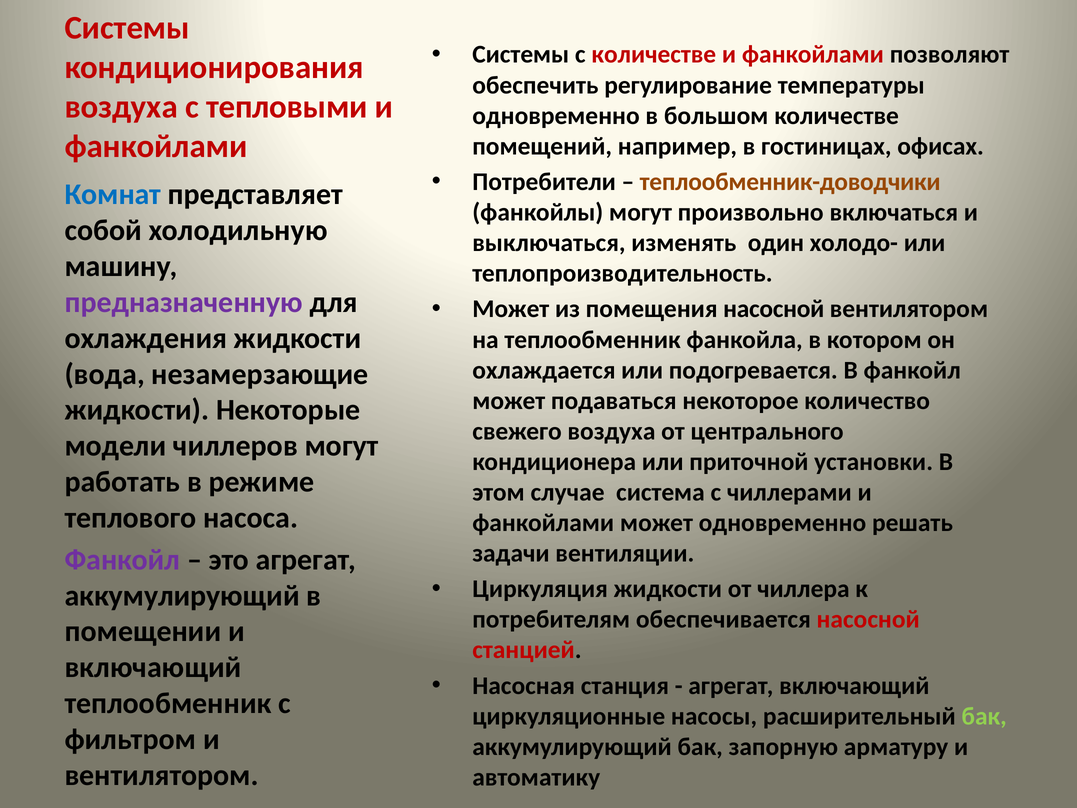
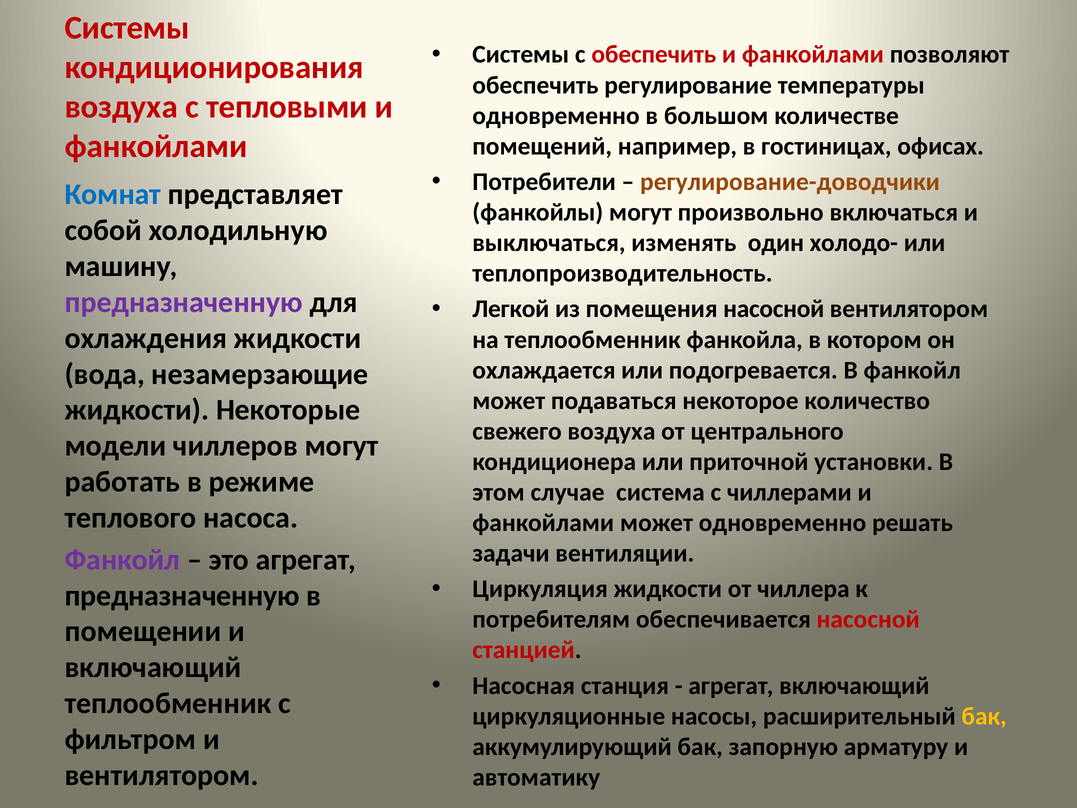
с количестве: количестве -> обеспечить (654, 55)
теплообменник-доводчики: теплообменник-доводчики -> регулирование-доводчики (790, 182)
Может: Может -> Легкой (511, 309)
аккумулирующий: аккумулирующий -> предназначенную (182, 595)
бак colour: light green -> yellow (984, 716)
